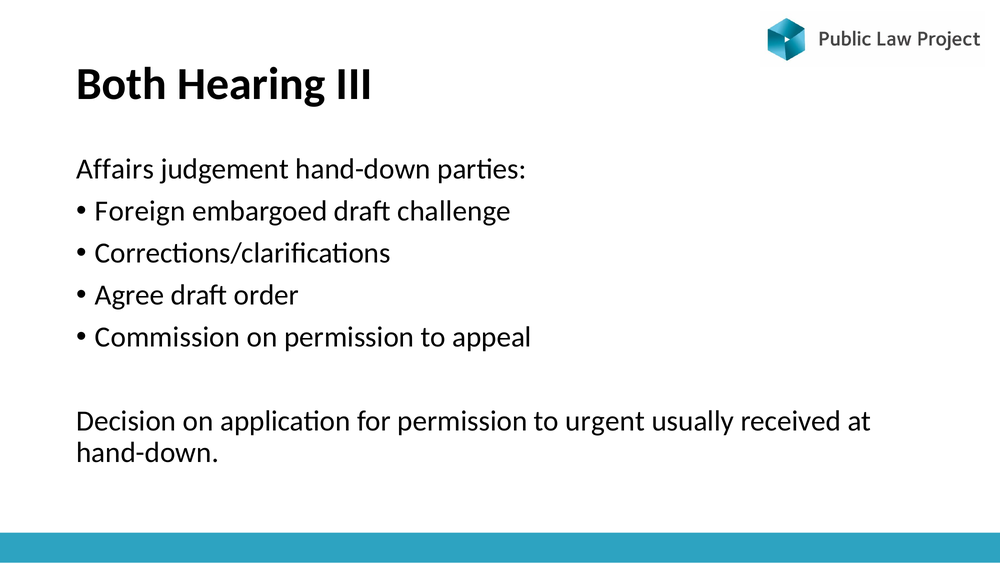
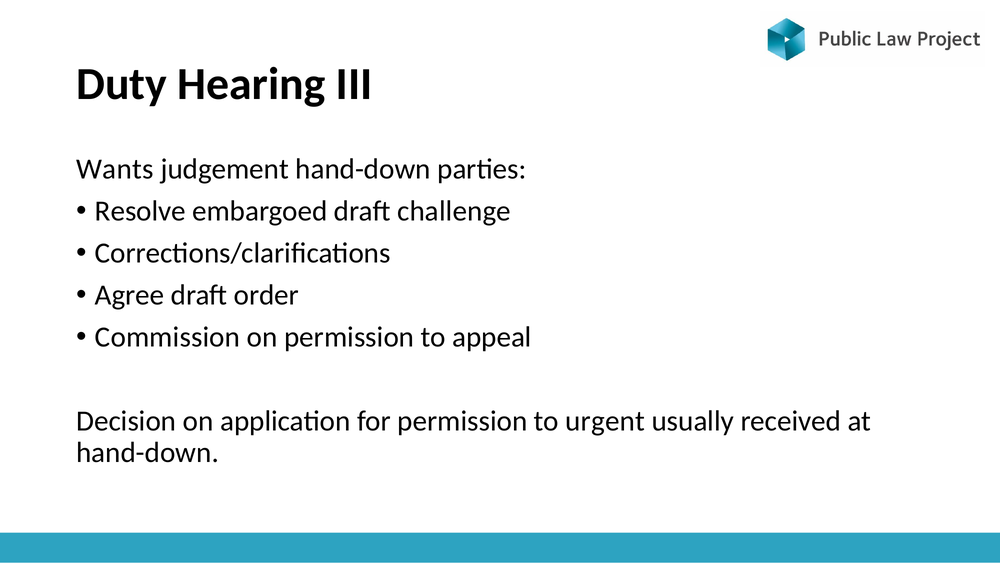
Both: Both -> Duty (122, 84)
Affairs: Affairs -> Wants (115, 169)
Foreign: Foreign -> Resolve (140, 211)
